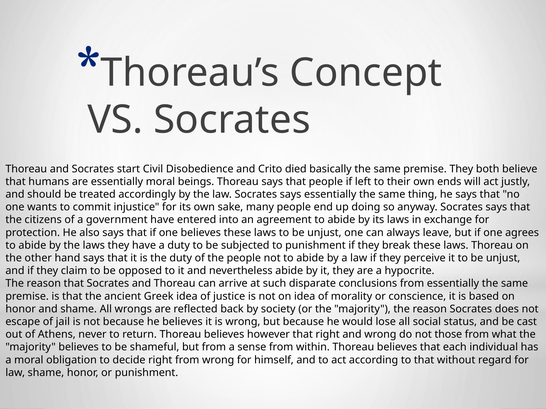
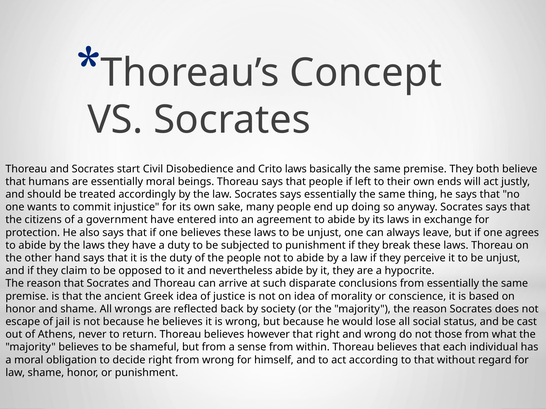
Crito died: died -> laws (296, 169)
